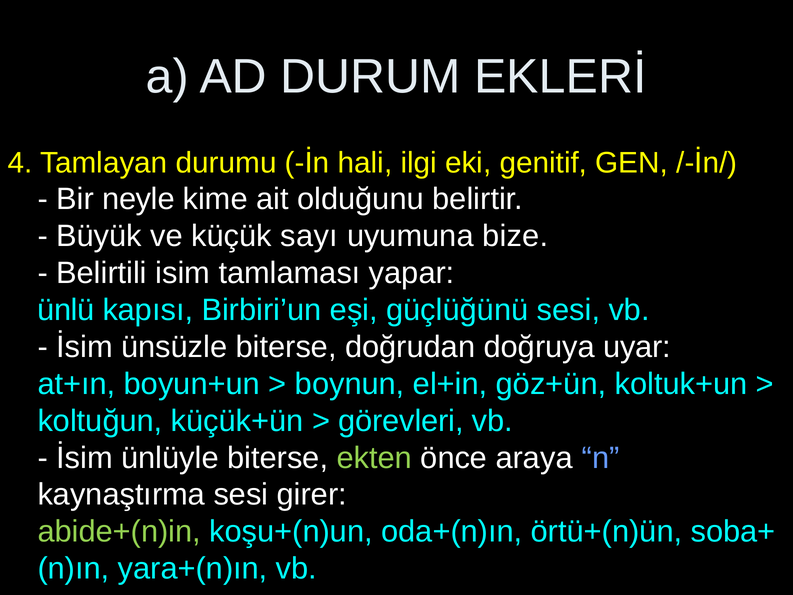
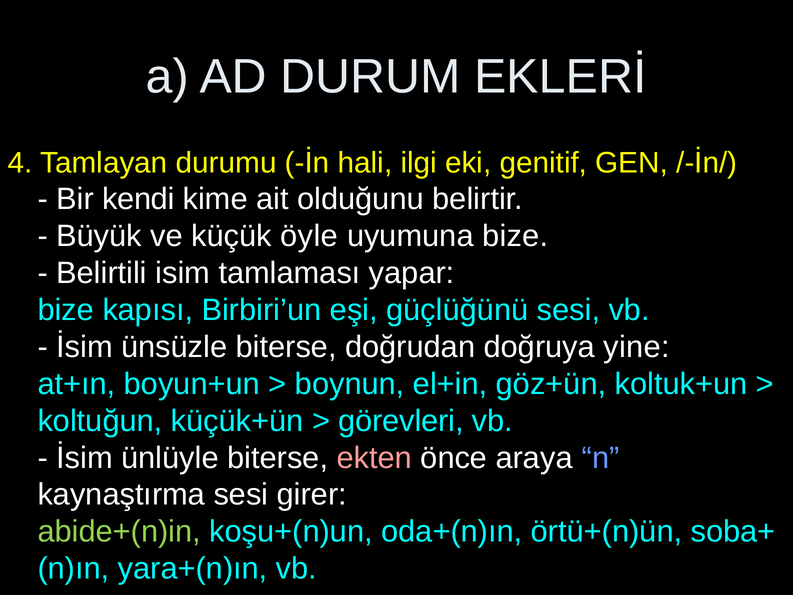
neyle: neyle -> kendi (138, 199)
sayı: sayı -> öyle (309, 236)
ünlü: ünlü -> bize (66, 310)
uyar: uyar -> yine (637, 347)
ekten colour: light green -> pink (374, 458)
